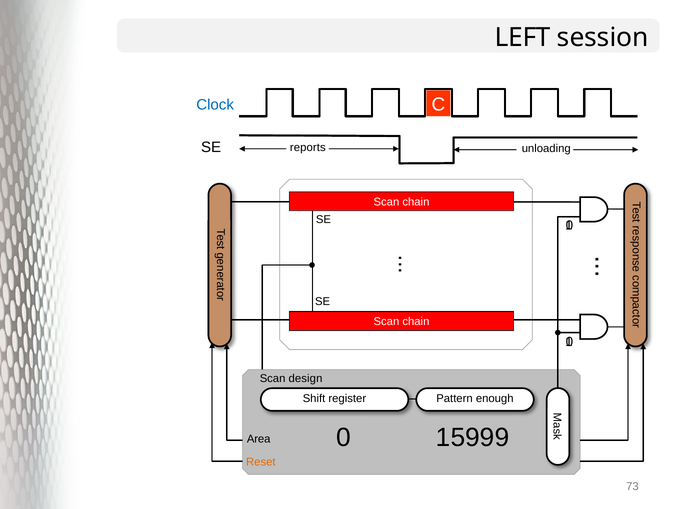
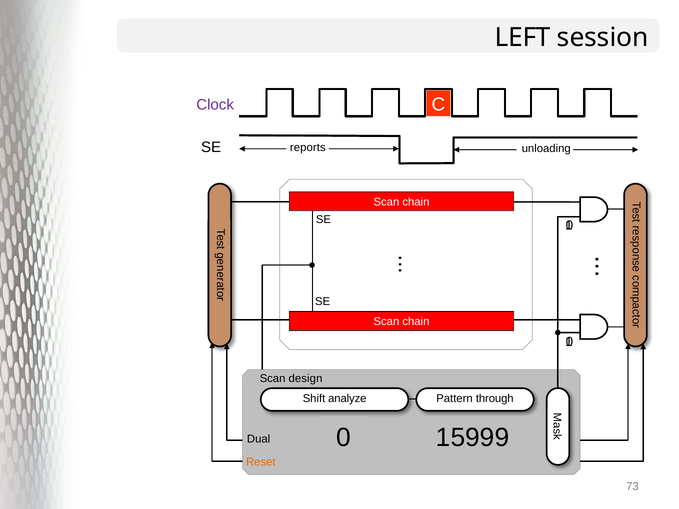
Clock colour: blue -> purple (215, 105)
register: register -> analyze (347, 399)
enough: enough -> through (495, 399)
Area: Area -> Dual (259, 439)
